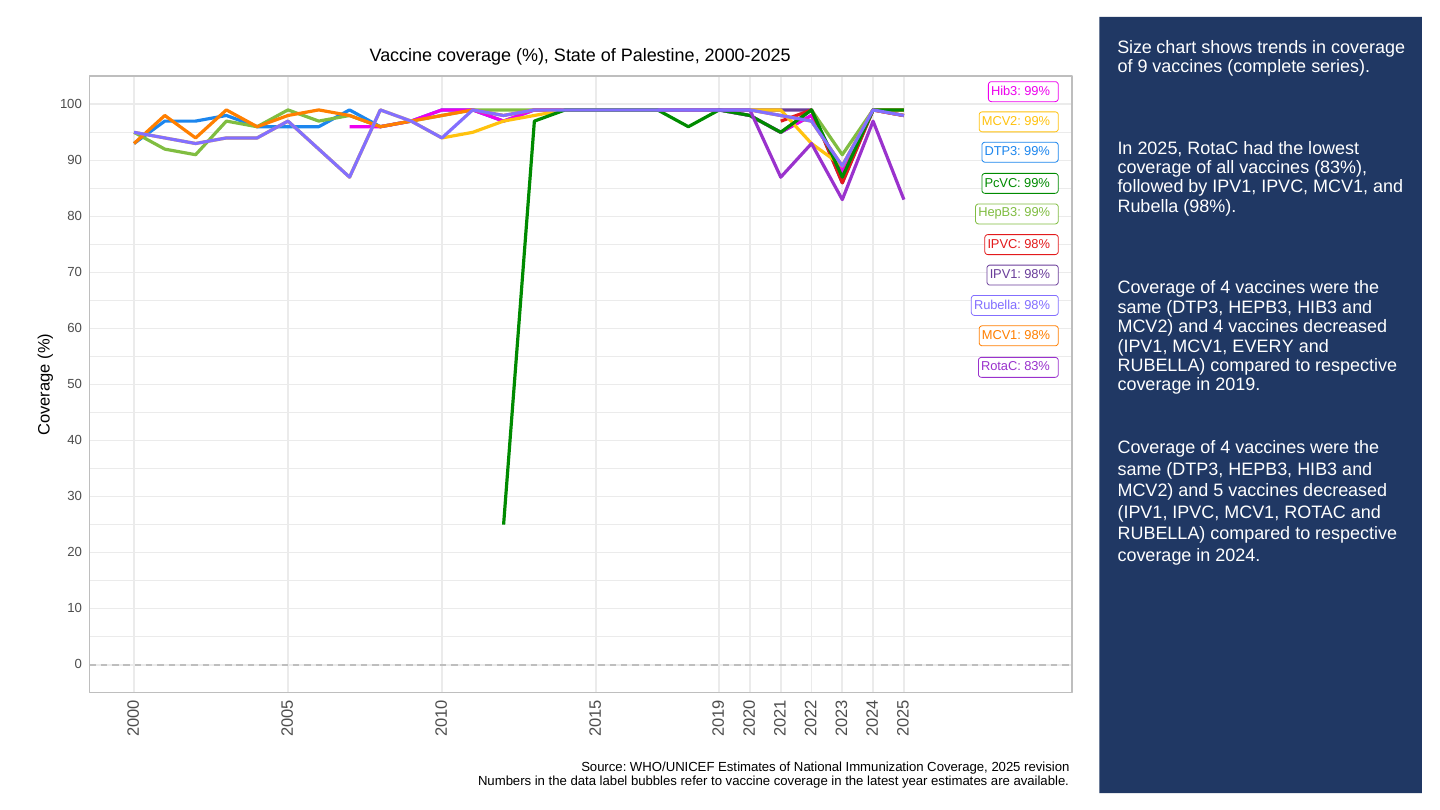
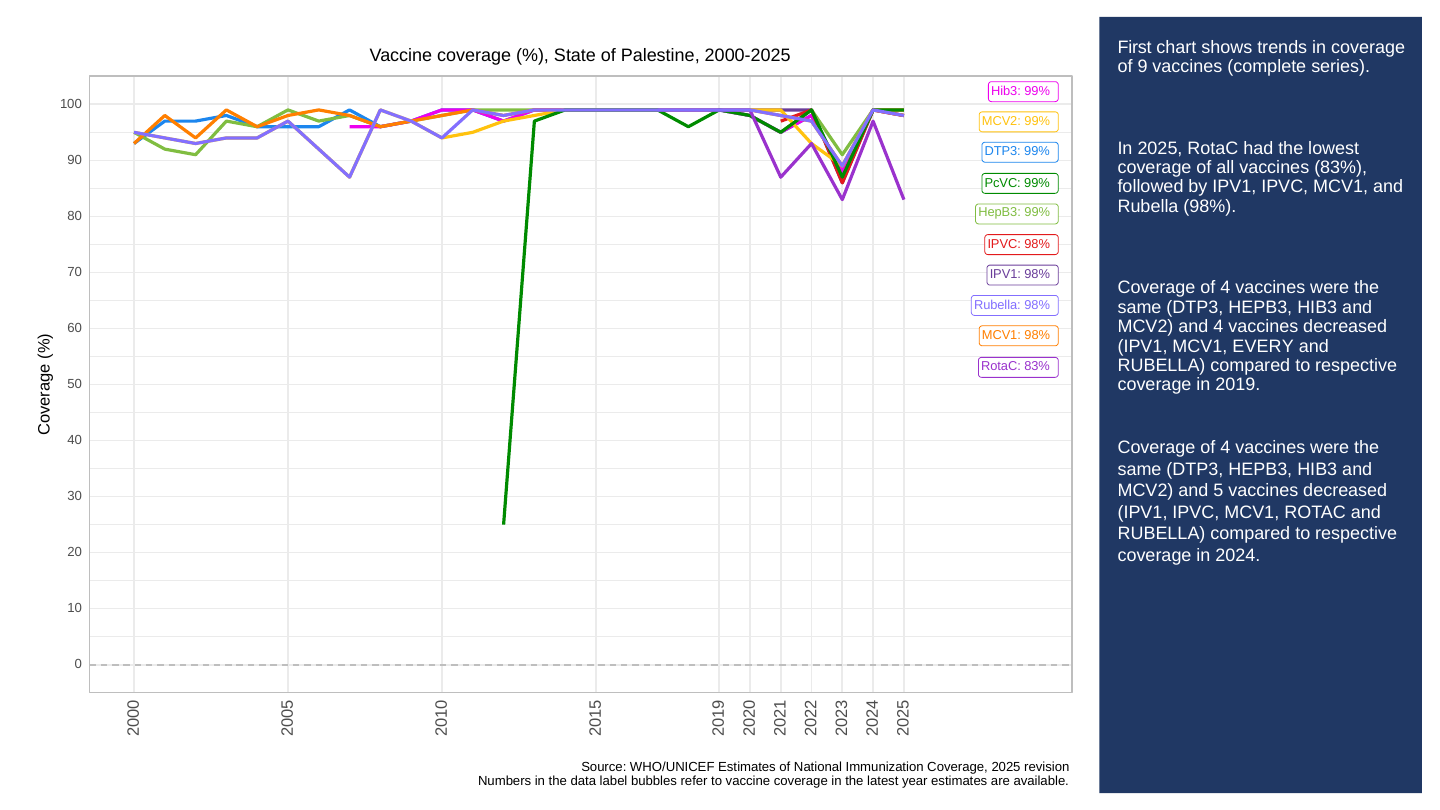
Size: Size -> First (1135, 47)
